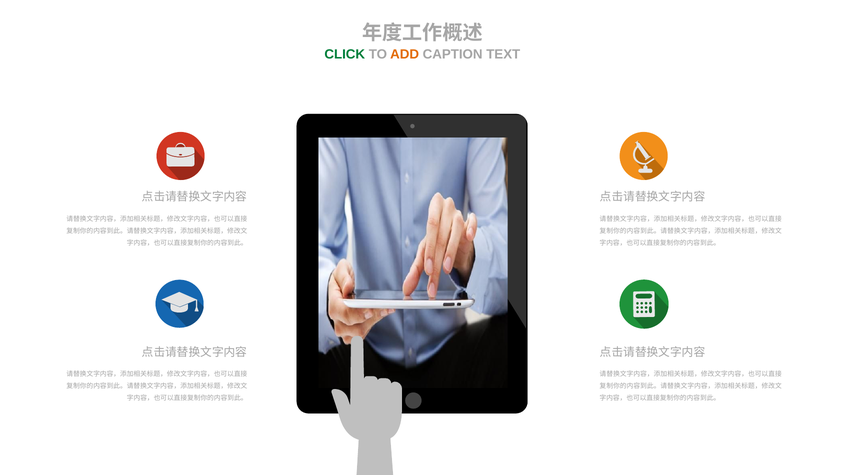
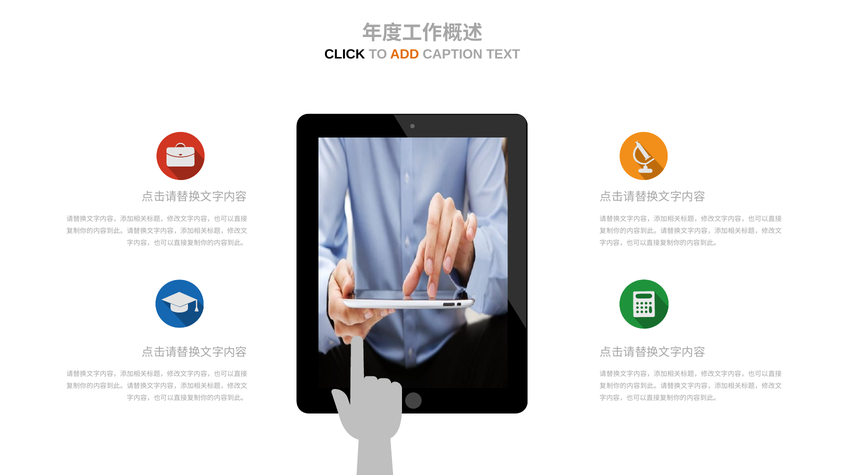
CLICK colour: green -> black (345, 54)
